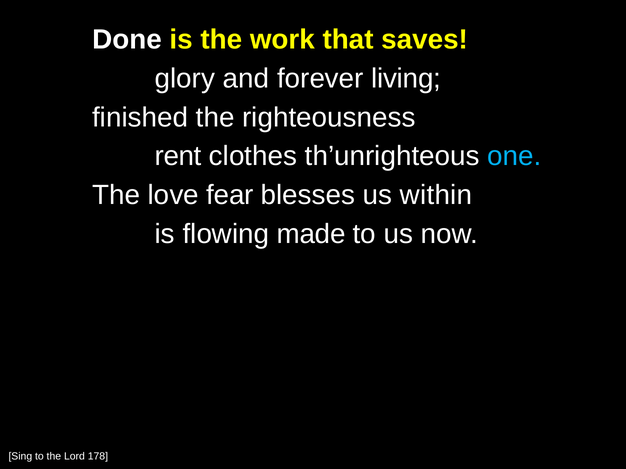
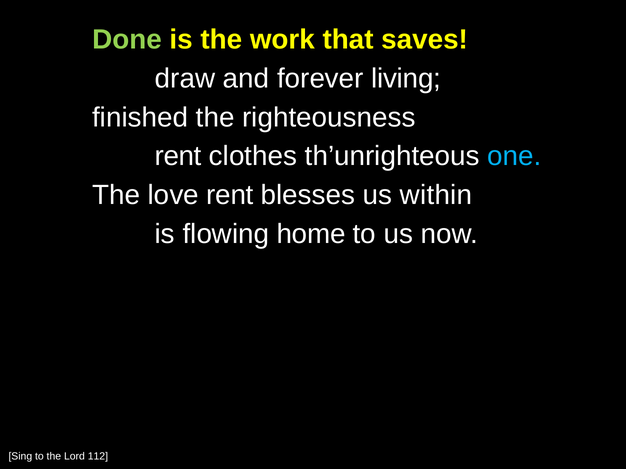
Done colour: white -> light green (127, 40)
glory: glory -> draw (185, 79)
love fear: fear -> rent (230, 195)
made: made -> home (311, 234)
178: 178 -> 112 (98, 457)
